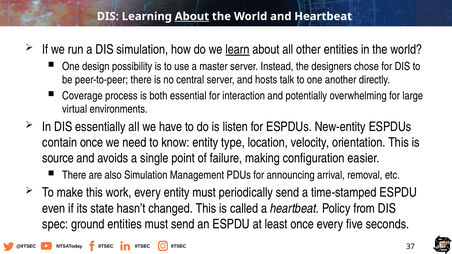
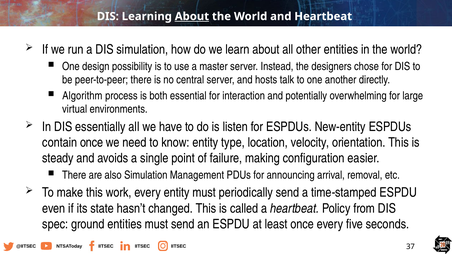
learn underline: present -> none (238, 50)
Coverage: Coverage -> Algorithm (82, 96)
source: source -> steady (58, 158)
